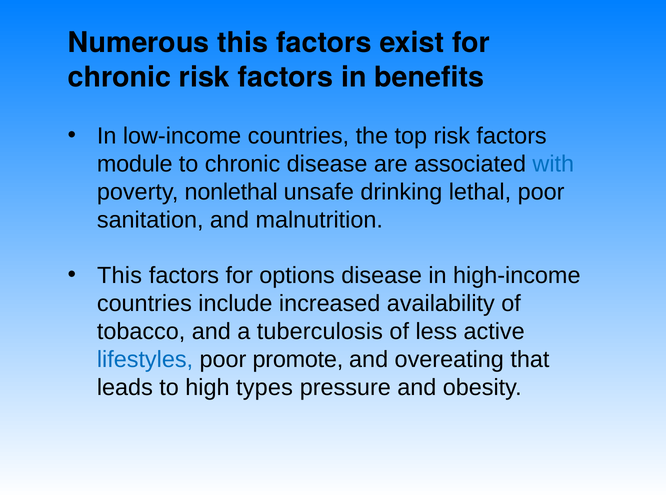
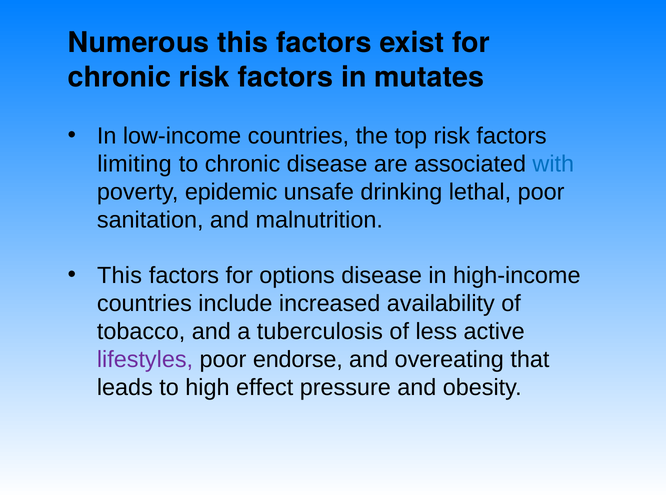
benefits: benefits -> mutates (429, 77)
module: module -> limiting (135, 164)
nonlethal: nonlethal -> epidemic (231, 192)
lifestyles colour: blue -> purple (145, 360)
promote: promote -> endorse (298, 360)
types: types -> effect (265, 388)
